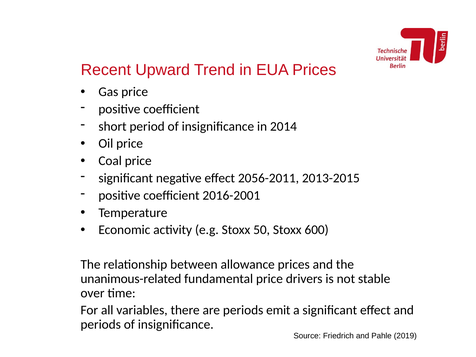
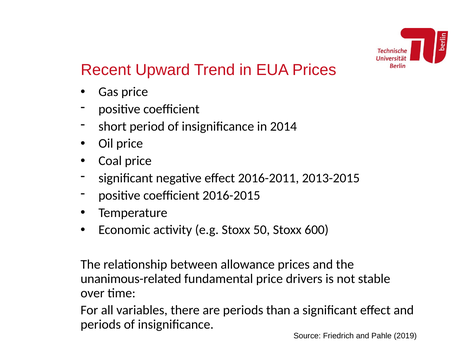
2056-2011: 2056-2011 -> 2016-2011 (269, 178)
2016-2001: 2016-2001 -> 2016-2015 (231, 195)
emit: emit -> than (278, 310)
